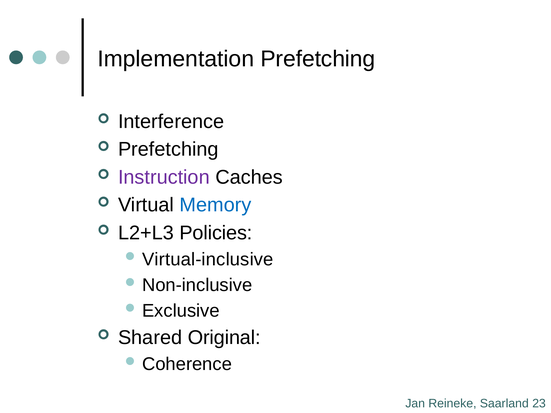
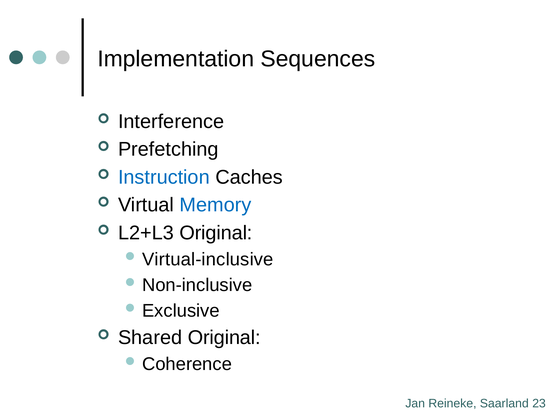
Implementation Prefetching: Prefetching -> Sequences (318, 59)
Instruction colour: purple -> blue (164, 177)
L2+L3 Policies: Policies -> Original (216, 233)
